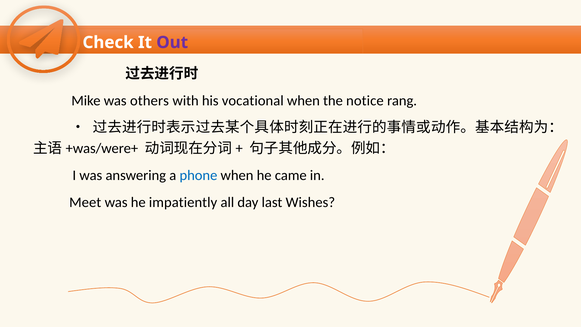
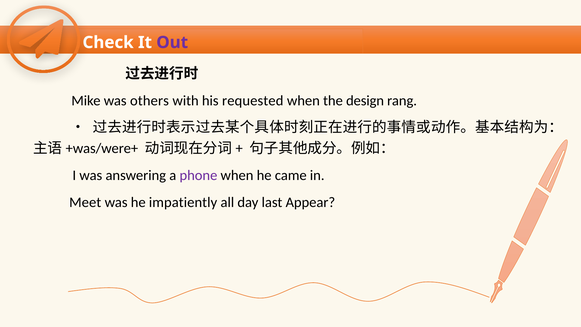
vocational: vocational -> requested (253, 100)
notice: notice -> design (365, 100)
phone colour: blue -> purple (198, 175)
Wishes: Wishes -> Appear (310, 202)
